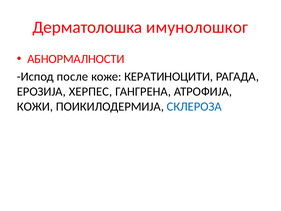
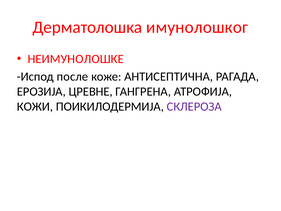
АБНОРМАЛНОСТИ: АБНОРМАЛНОСТИ -> НЕИМУНОЛОШКЕ (76, 59)
КЕРАТИНОЦИТИ: КЕРАТИНОЦИТИ -> АНТИСЕПТИЧНА (169, 76)
ХЕРПЕС: ХЕРПЕС -> ЦРЕВНЕ (91, 91)
СКЛЕРОЗА colour: blue -> purple (194, 106)
